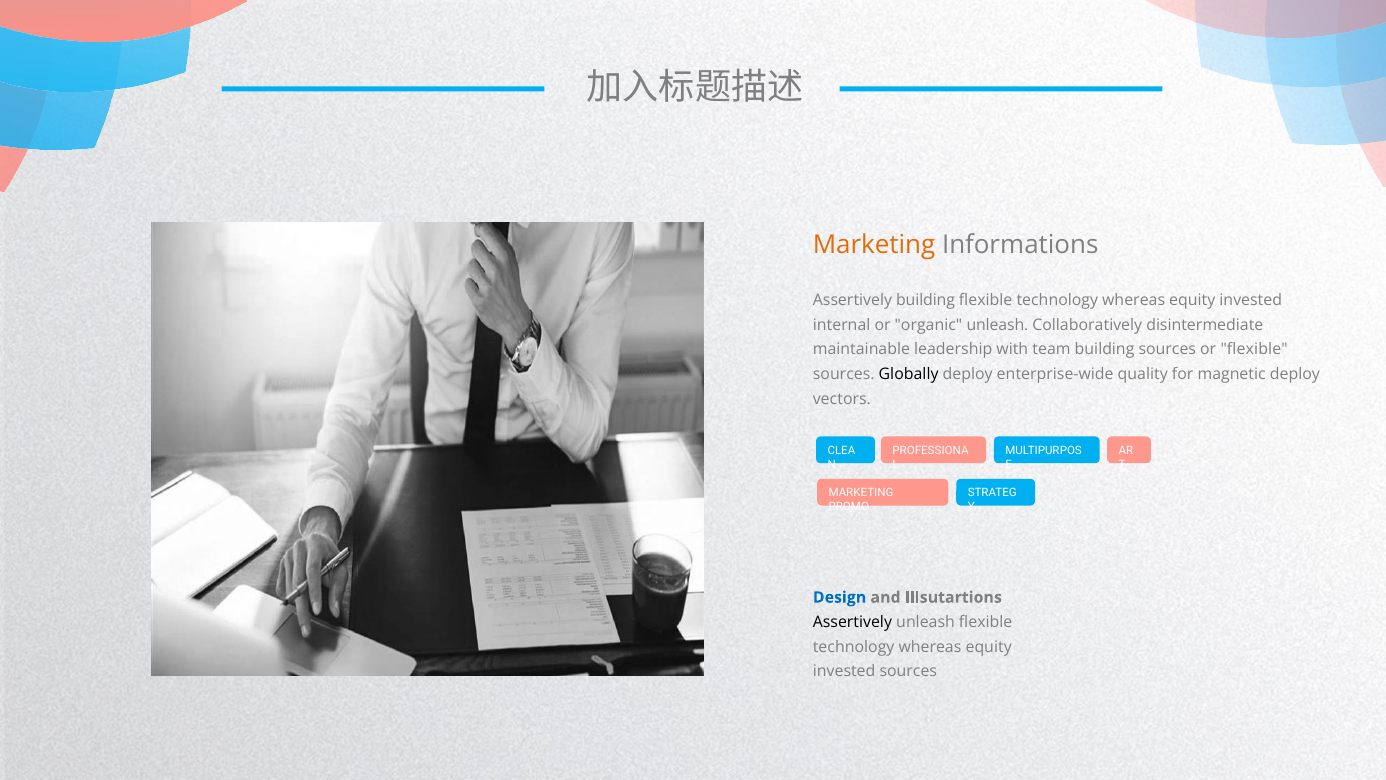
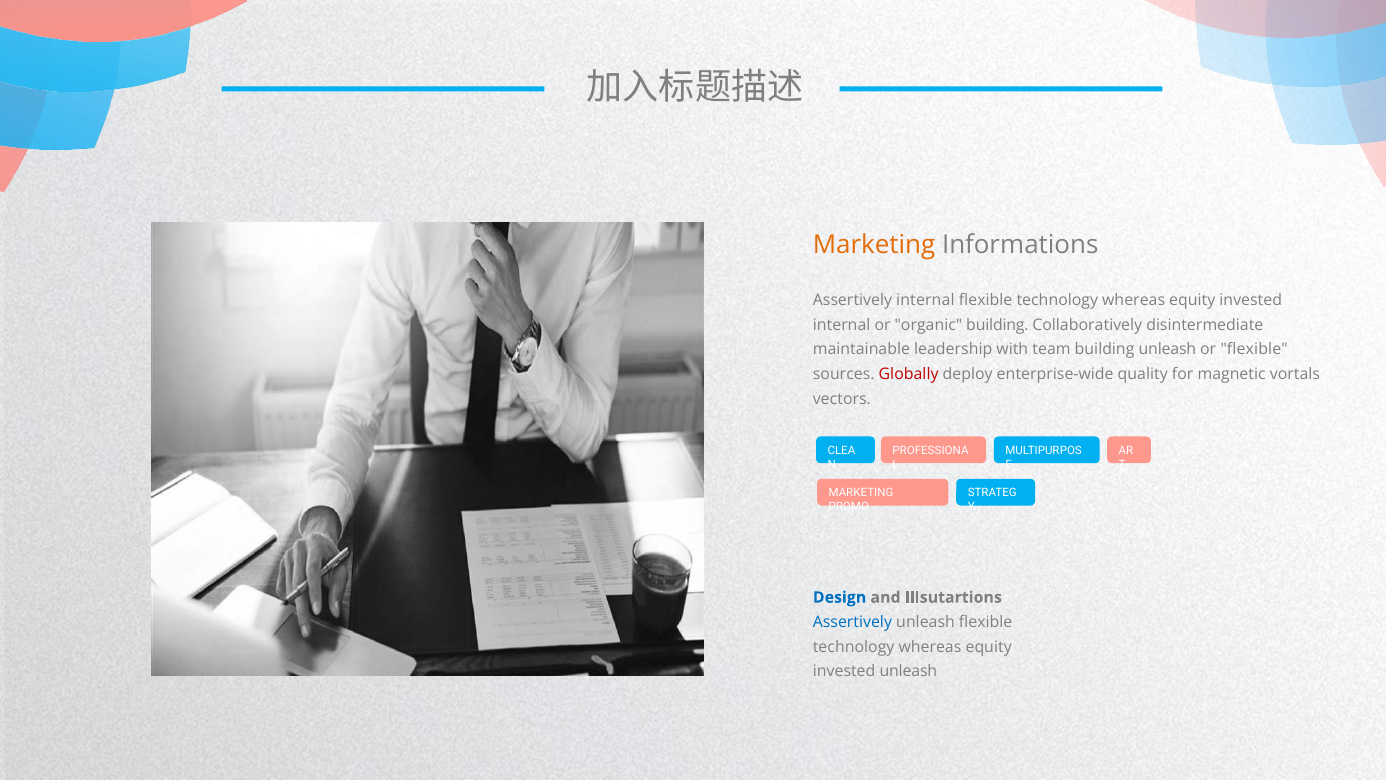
Assertively building: building -> internal (925, 300)
organic unleash: unleash -> building (997, 325)
building sources: sources -> unleash (1167, 350)
Globally colour: black -> red (909, 374)
magnetic deploy: deploy -> vortals (1295, 374)
Assertively colour: black -> blue (852, 622)
invested sources: sources -> unleash (908, 672)
